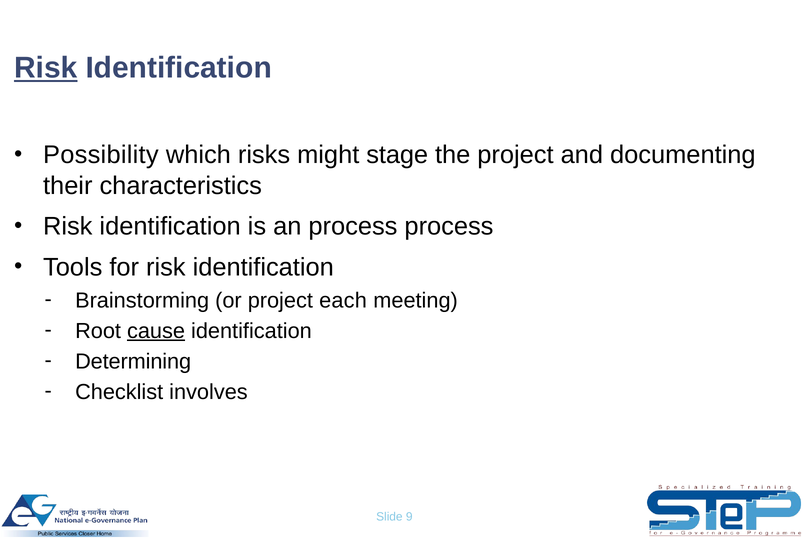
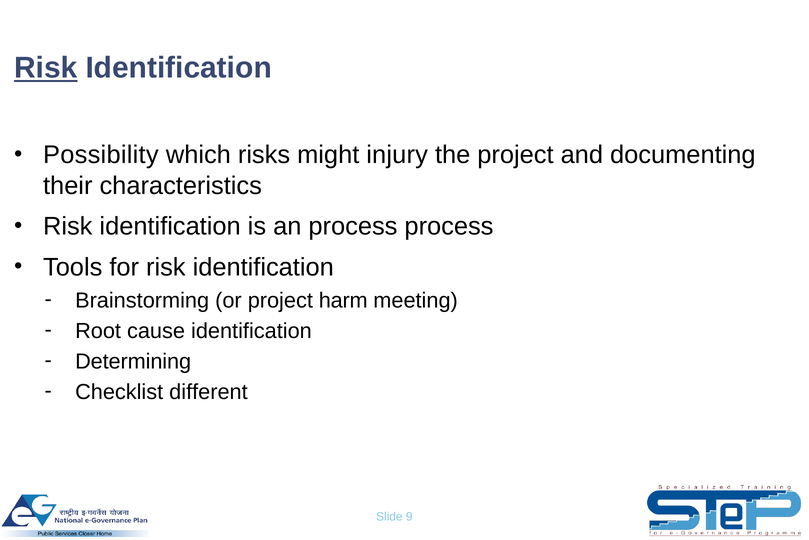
stage: stage -> injury (397, 155)
each: each -> harm (343, 300)
cause underline: present -> none (156, 331)
involves: involves -> different (208, 391)
